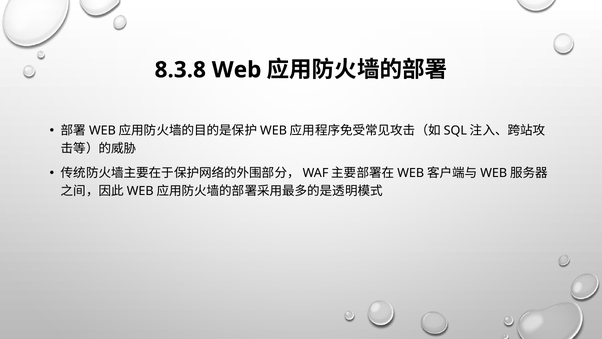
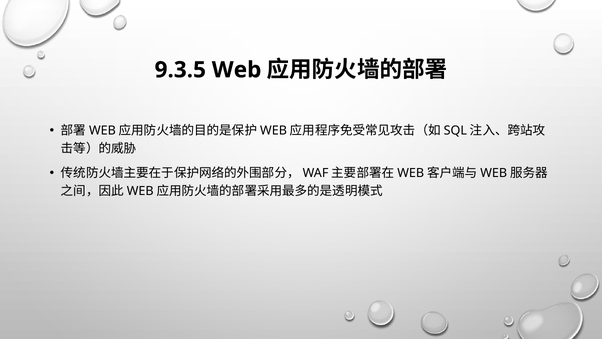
8.3.8: 8.3.8 -> 9.3.5 (180, 70)
